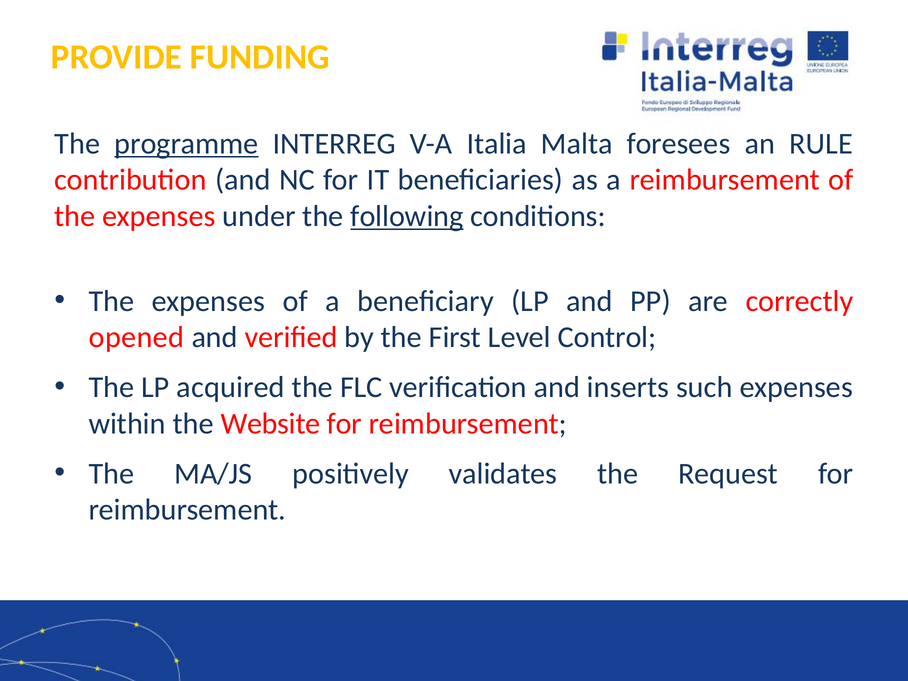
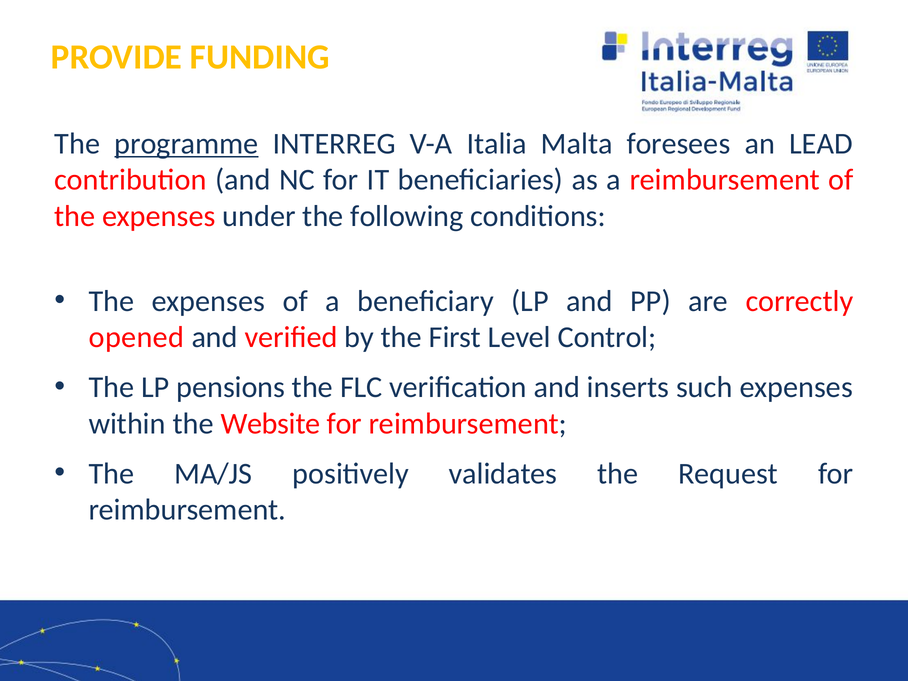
RULE: RULE -> LEAD (821, 144)
following underline: present -> none (407, 216)
acquired: acquired -> pensions (231, 387)
